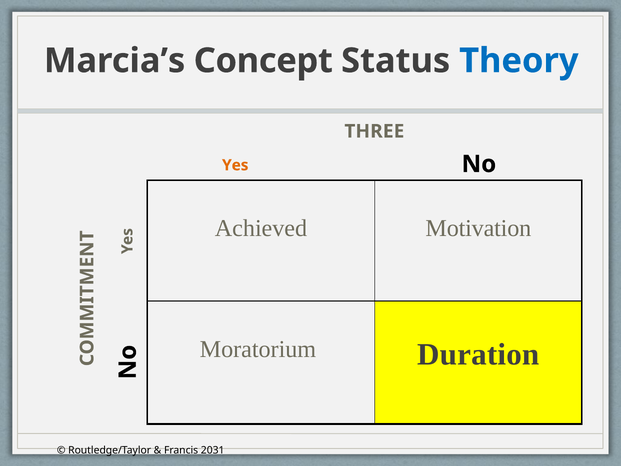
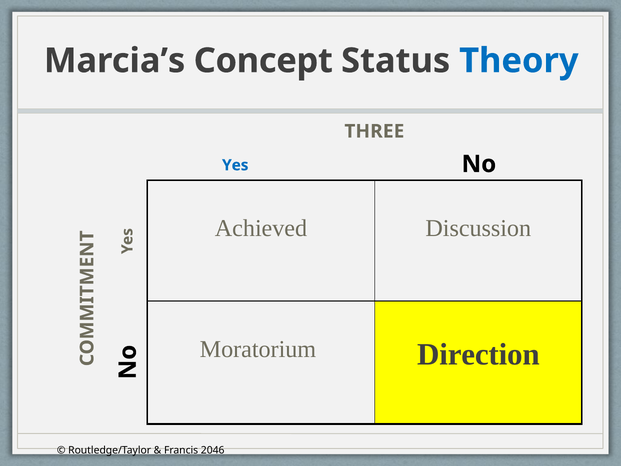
Yes colour: orange -> blue (235, 165)
Motivation: Motivation -> Discussion (478, 228)
Duration: Duration -> Direction (478, 354)
2031: 2031 -> 2046 (213, 450)
